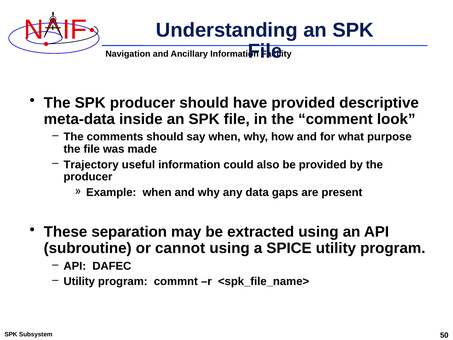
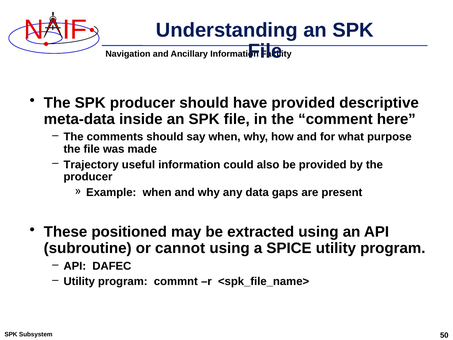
look: look -> here (396, 119)
separation: separation -> positioned (129, 232)
